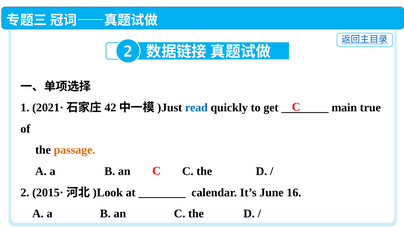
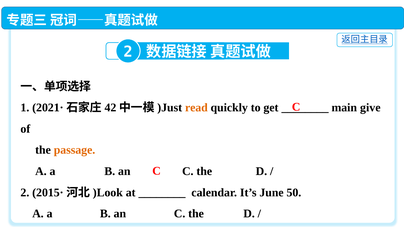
read colour: blue -> orange (196, 108)
true: true -> give (370, 108)
16: 16 -> 50 (294, 193)
